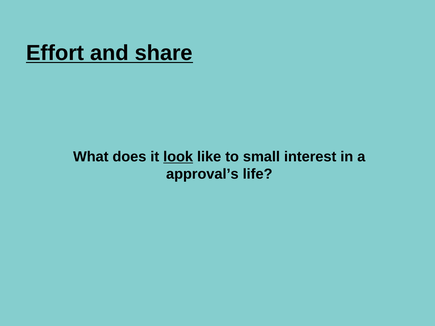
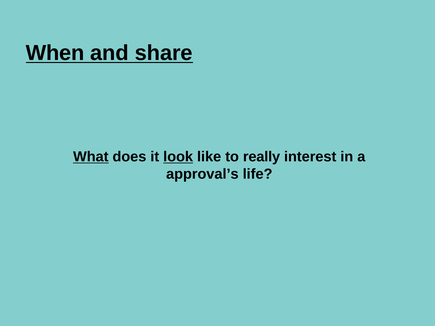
Effort: Effort -> When (55, 53)
What underline: none -> present (91, 157)
small: small -> really (262, 157)
